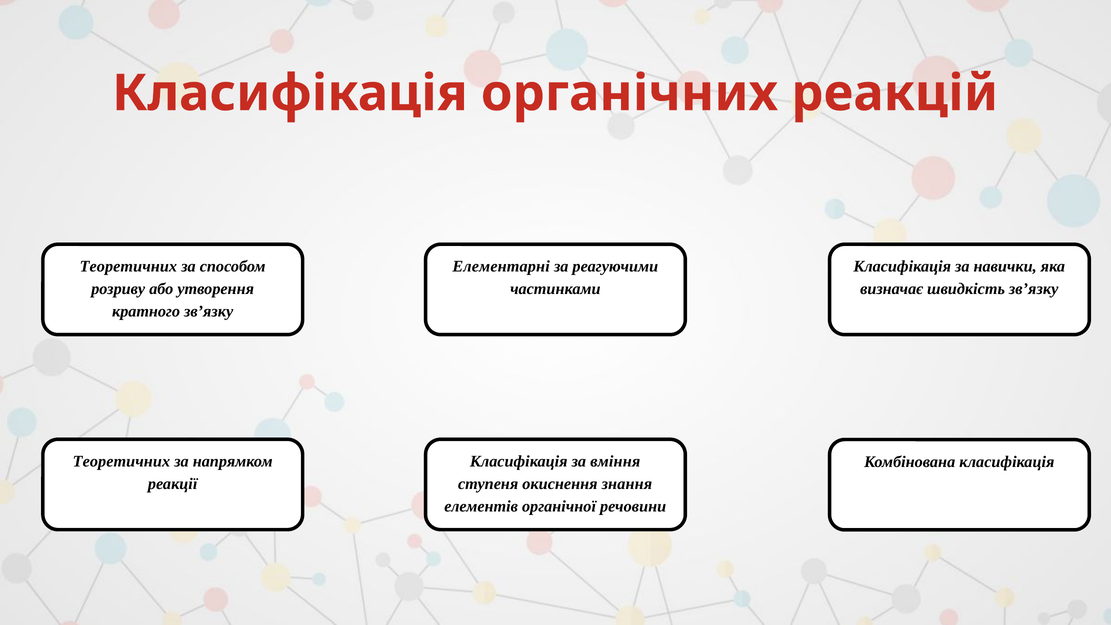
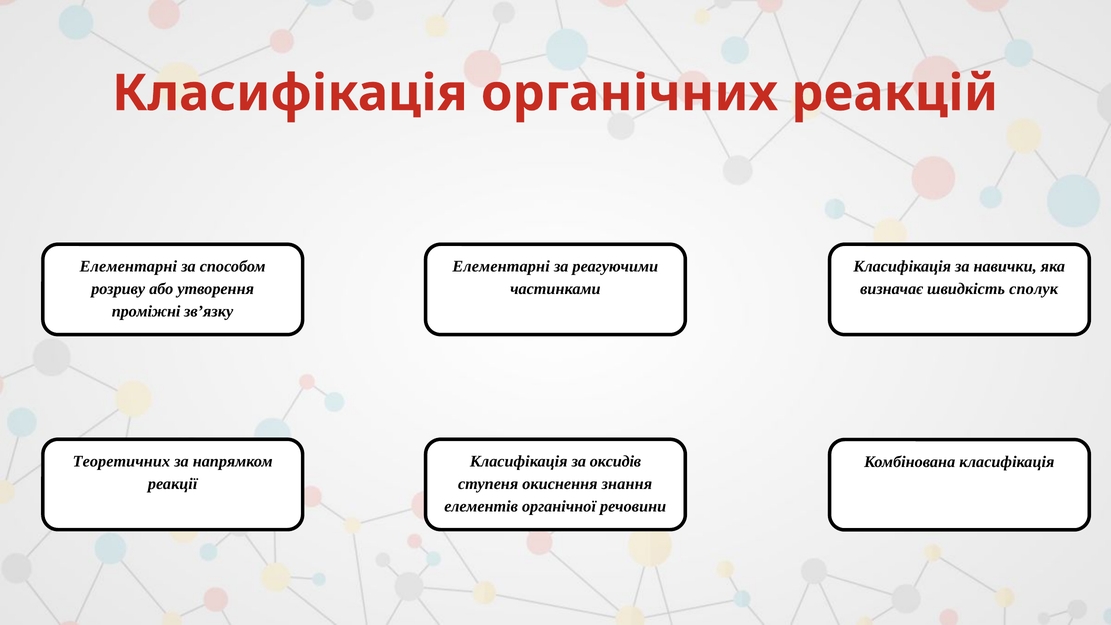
Теоретичних: Теоретичних -> Елементарні (128, 267)
звʼязку: звʼязку -> сполук (1034, 289)
кратного: кратного -> проміжні (146, 311)
вміння: вміння -> оксидів (615, 462)
